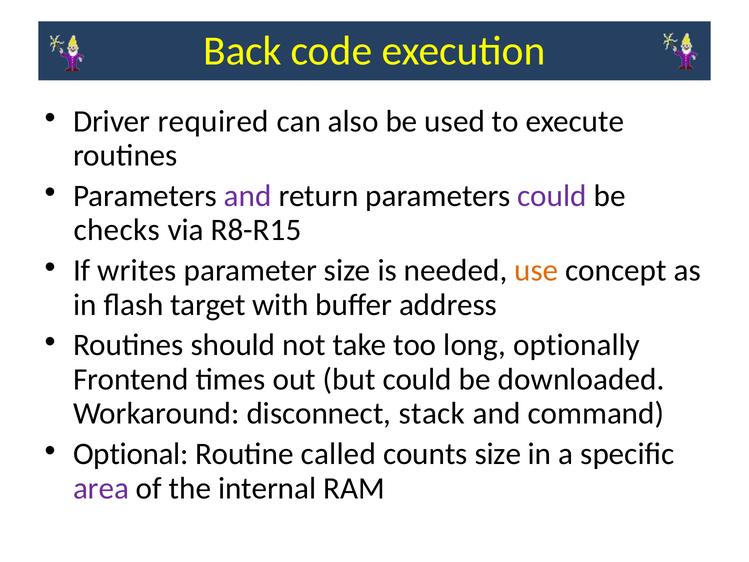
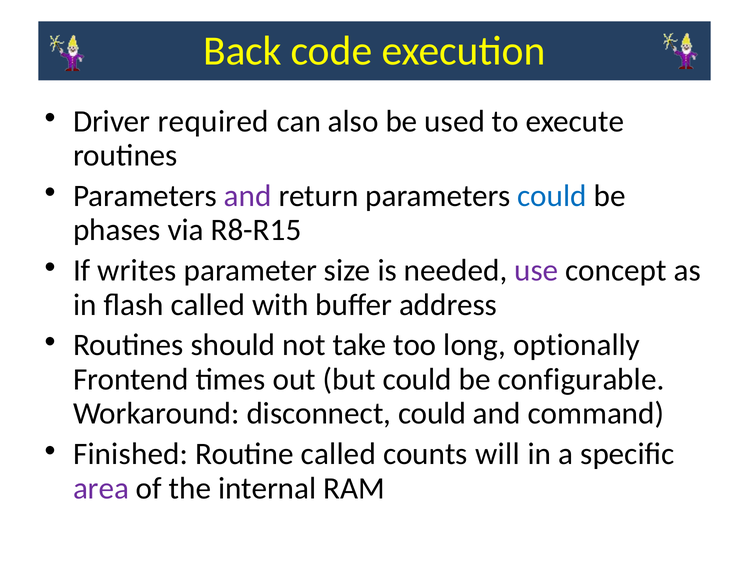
could colour: purple -> blue (552, 196)
checks: checks -> phases (117, 230)
use colour: orange -> purple (536, 270)
flash target: target -> called (208, 305)
downloaded: downloaded -> configurable (581, 379)
disconnect stack: stack -> could (432, 414)
Optional: Optional -> Finished (131, 454)
counts size: size -> will (498, 454)
